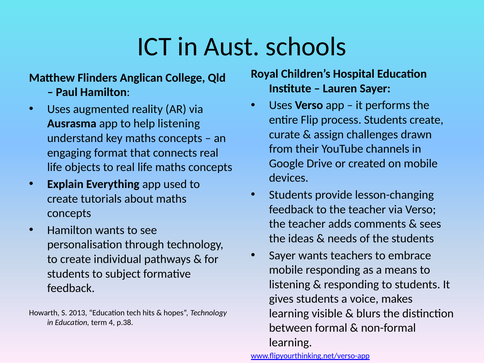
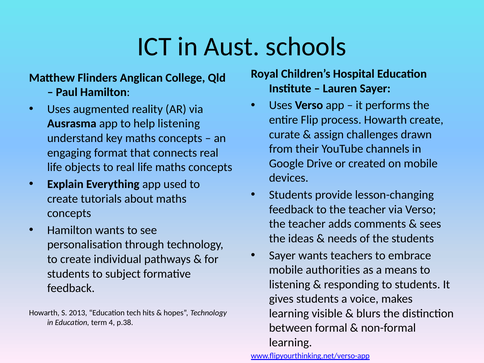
process Students: Students -> Howarth (385, 120)
mobile responding: responding -> authorities (333, 270)
